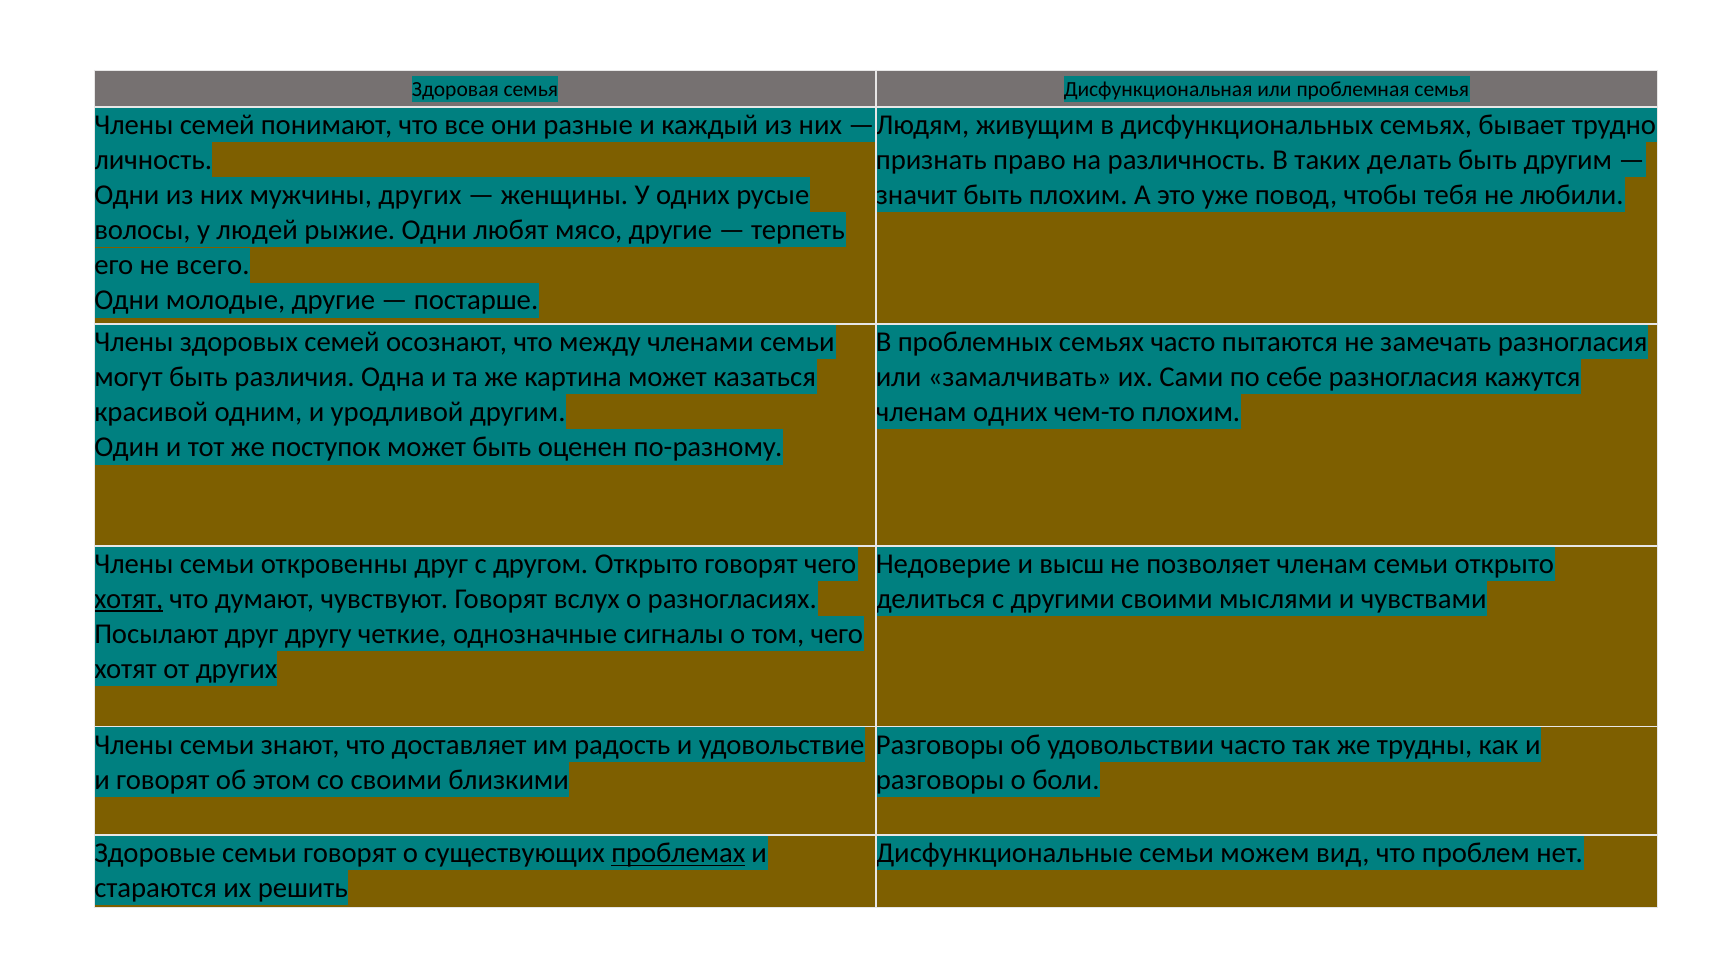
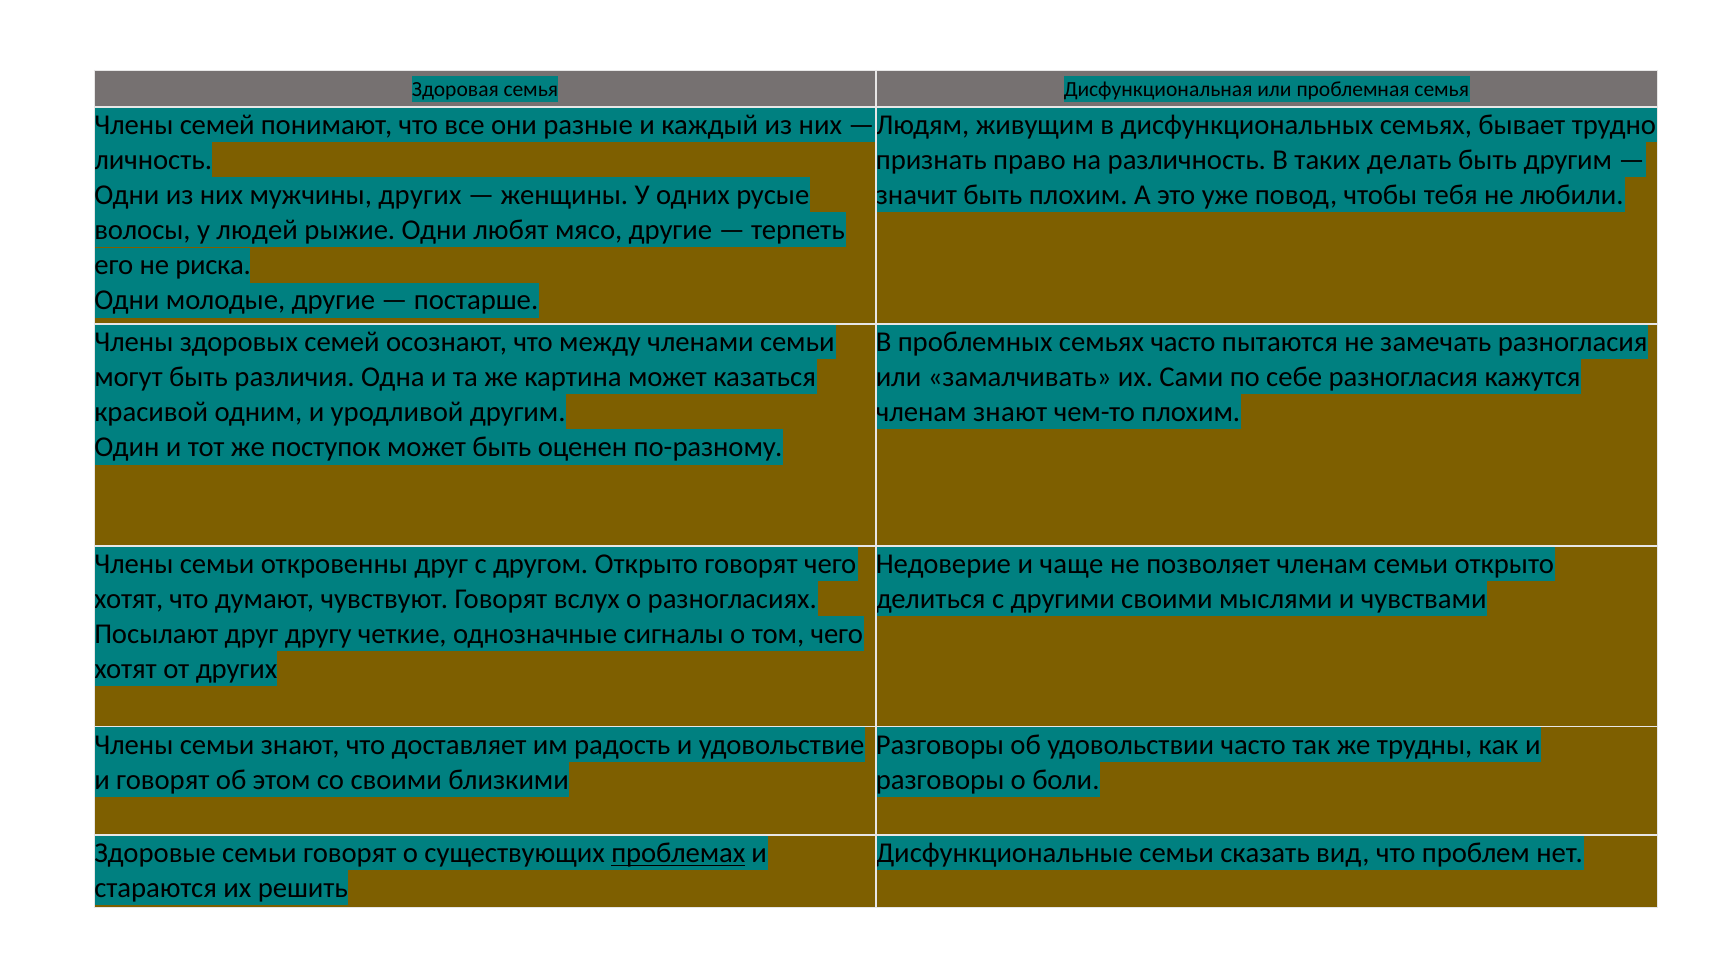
всего: всего -> риска (213, 265)
членам одних: одних -> знают (1010, 412)
высш: высш -> чаще (1072, 564)
хотят underline: present -> none (129, 599)
можем: можем -> сказать (1265, 853)
